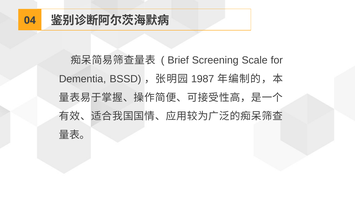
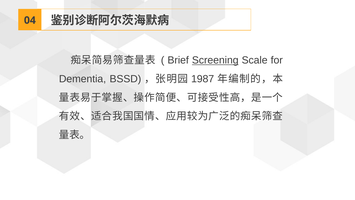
Screening underline: none -> present (215, 60)
